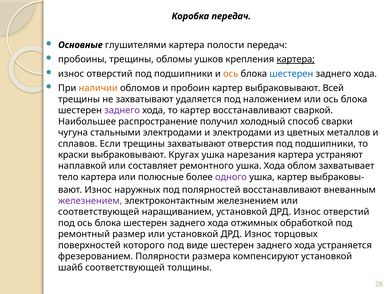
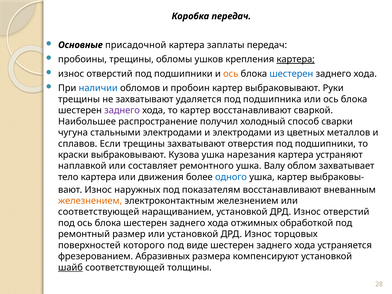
глушителями: глушителями -> присадочной (136, 45)
полости: полости -> заплаты (226, 45)
наличии colour: orange -> blue (98, 88)
Всей: Всей -> Руки (333, 88)
наложением: наложением -> подшипника (272, 99)
Кругах: Кругах -> Кузова (184, 155)
ушка Хода: Хода -> Валу (274, 166)
полюсные: полюсные -> движения (161, 177)
одного colour: purple -> blue (231, 177)
полярностей: полярностей -> показателям (211, 190)
железнением colour: purple -> orange (90, 201)
Полярности: Полярности -> Абразивных (163, 256)
шайб underline: none -> present (70, 267)
